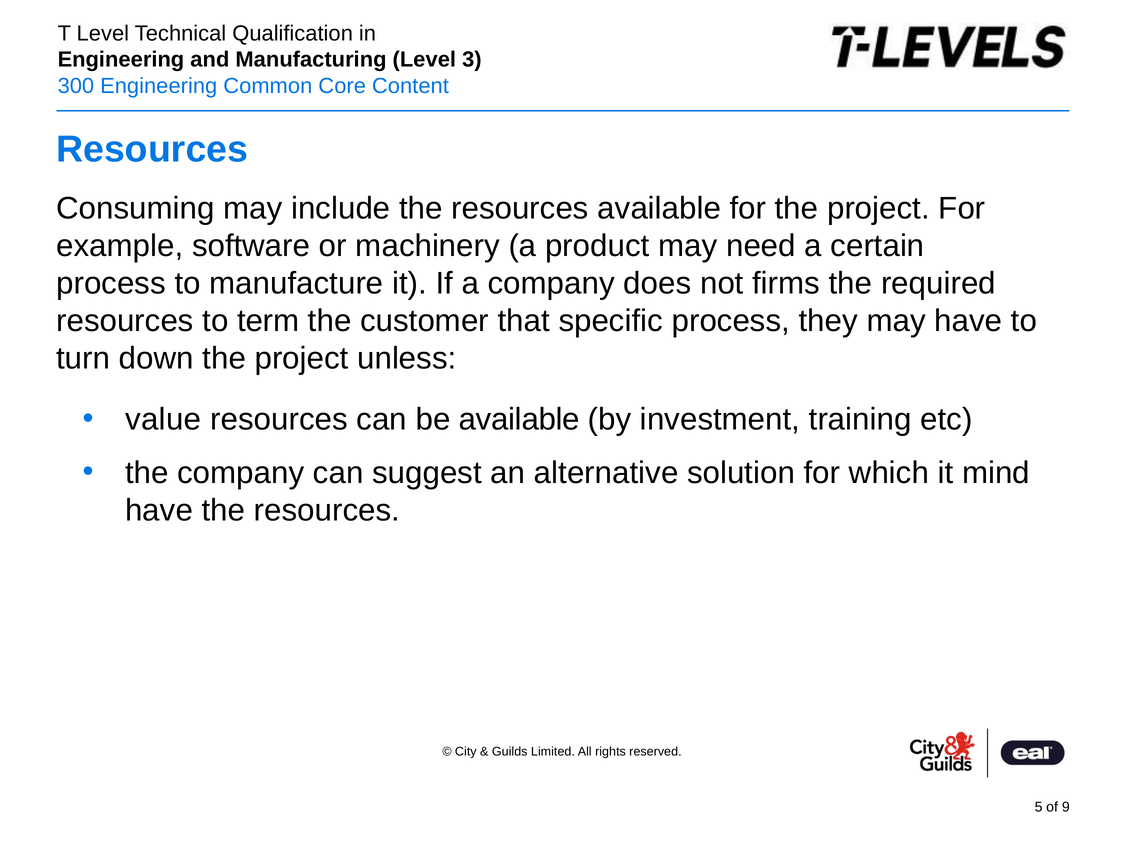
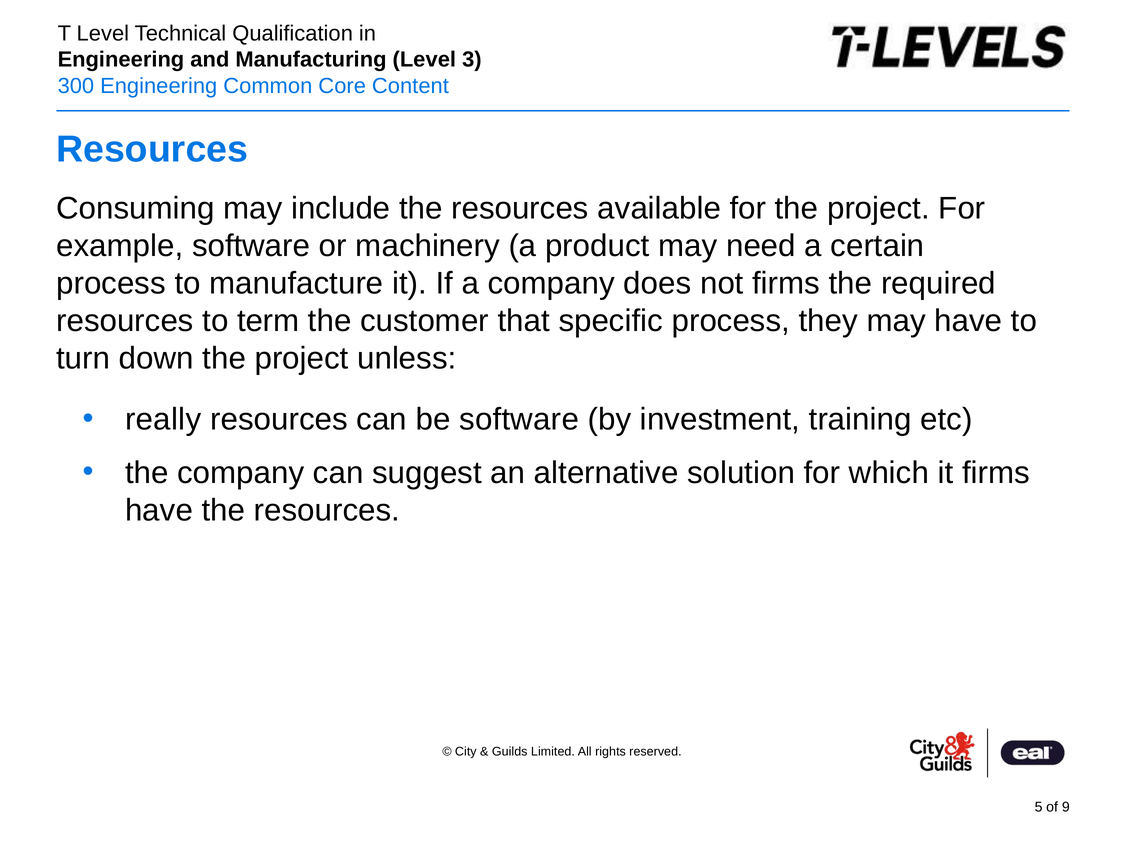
value: value -> really (163, 420)
be available: available -> software (519, 420)
it mind: mind -> firms (996, 473)
